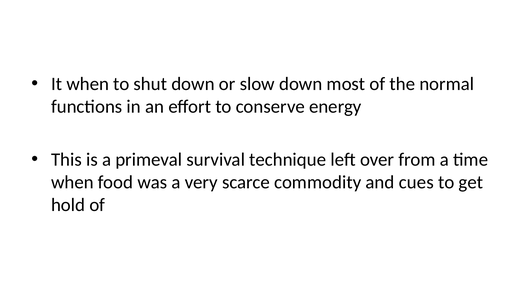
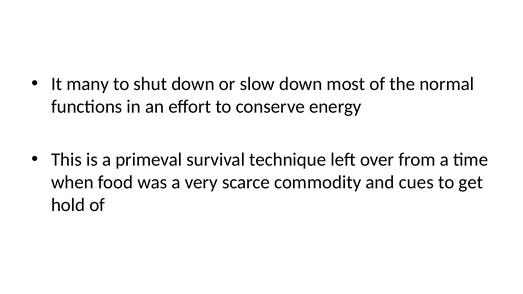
It when: when -> many (88, 84)
